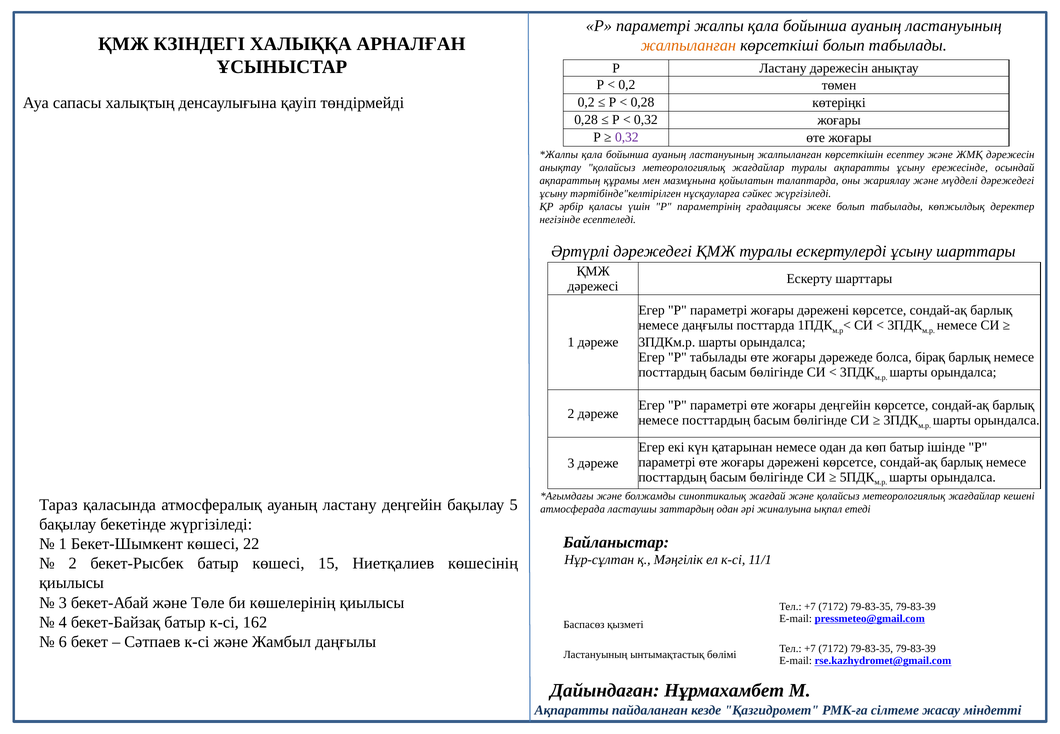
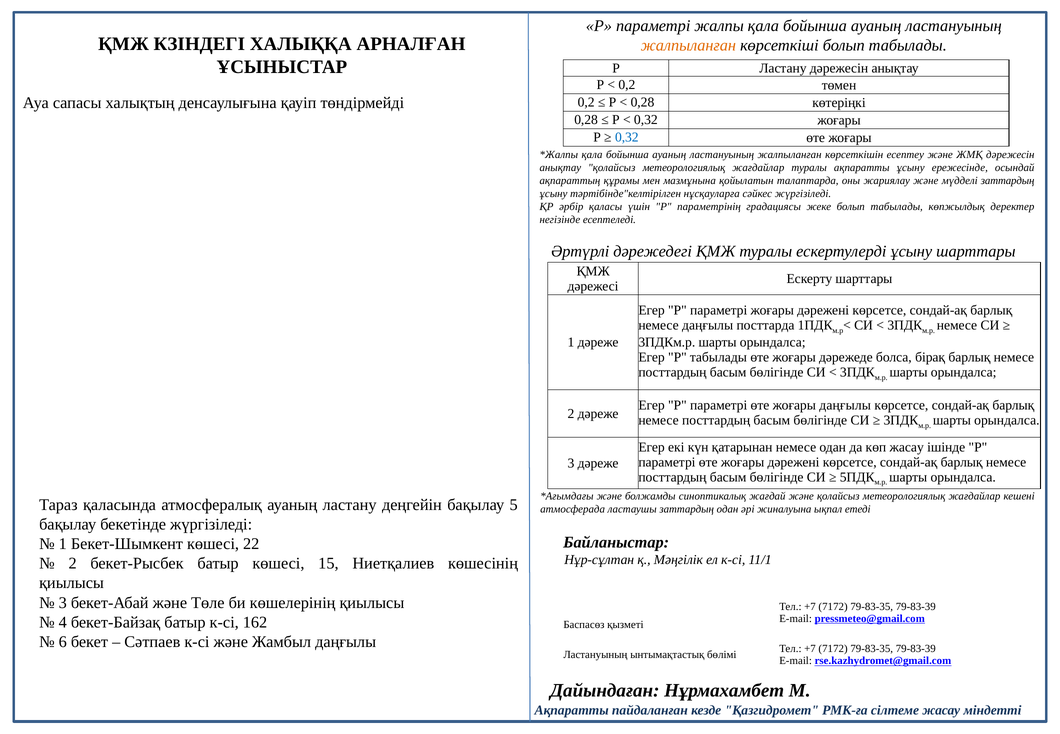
0,32 colour: purple -> blue (627, 137)
мүдделі дәрежедегі: дәрежедегі -> заттардың (1008, 181)
жоғары деңгейін: деңгейін -> даңғылы (845, 405)
көп батыр: батыр -> жасау (907, 447)
